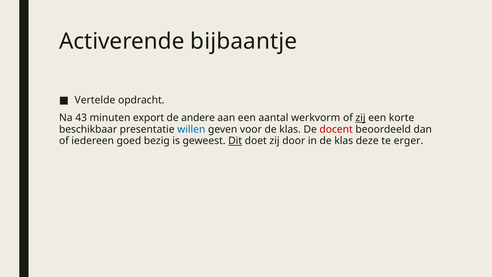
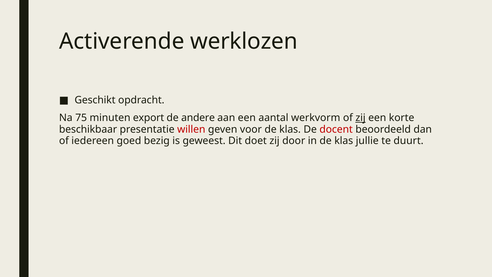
bijbaantje: bijbaantje -> werklozen (244, 41)
Vertelde: Vertelde -> Geschikt (95, 100)
43: 43 -> 75 (81, 118)
willen colour: blue -> red (191, 129)
Dit underline: present -> none (235, 141)
deze: deze -> jullie (367, 141)
erger: erger -> duurt (409, 141)
